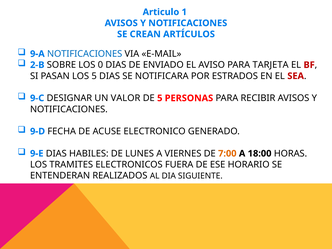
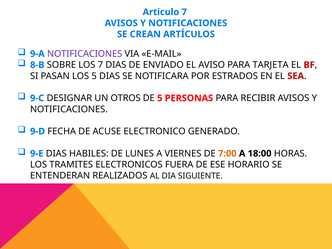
Articulo 1: 1 -> 7 (184, 12)
NOTIFICACIONES colour: blue -> purple (85, 54)
2-B: 2-B -> 8-B (37, 65)
LOS 0: 0 -> 7 (100, 65)
VALOR: VALOR -> OTROS (126, 98)
